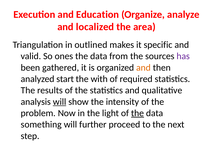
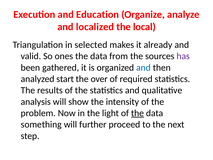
area: area -> local (144, 27)
outlined: outlined -> selected (91, 45)
specific: specific -> already (158, 45)
and colour: orange -> blue (143, 67)
with: with -> over (99, 79)
will underline: present -> none (60, 102)
